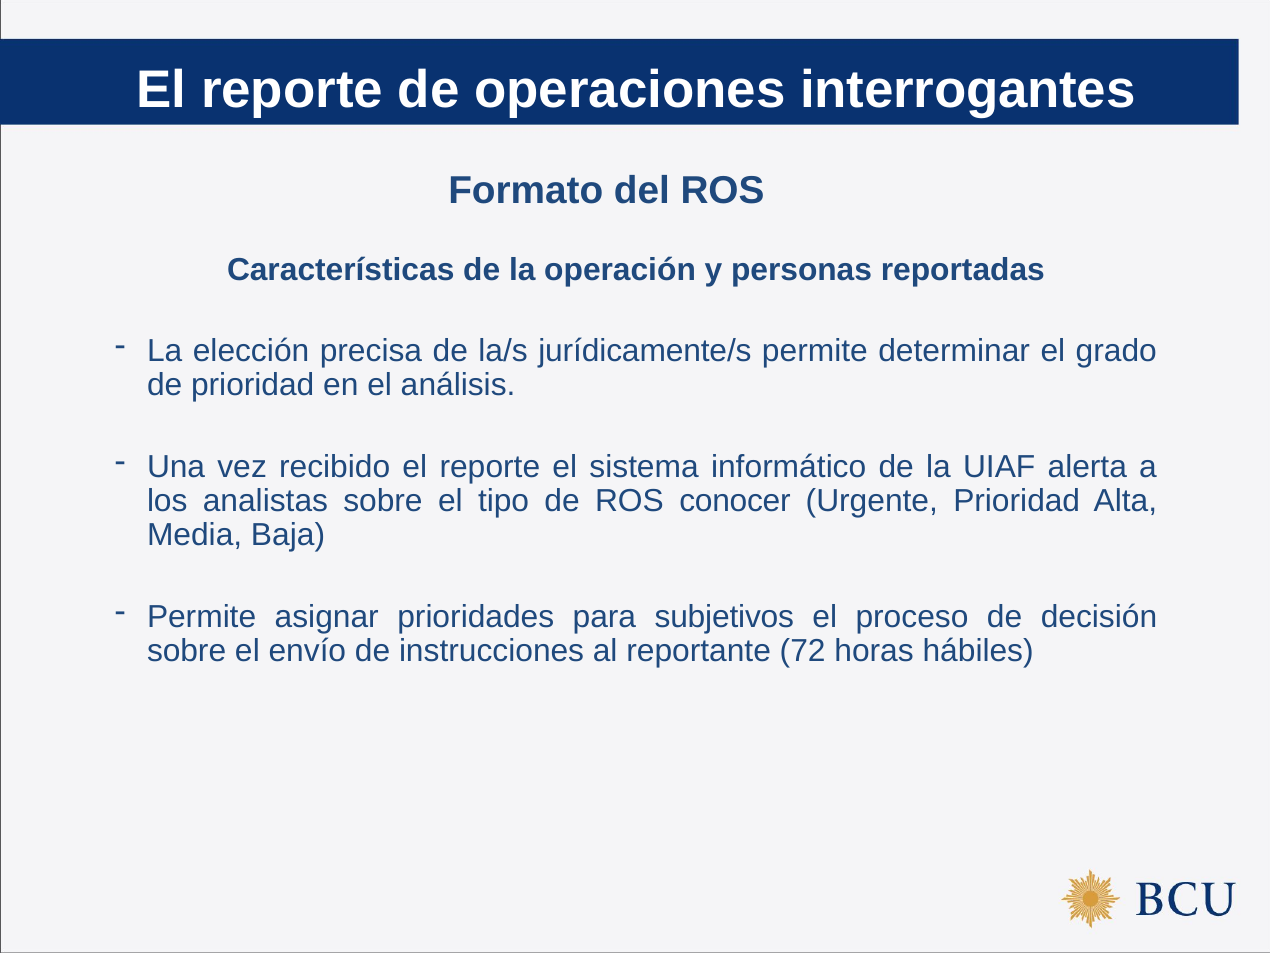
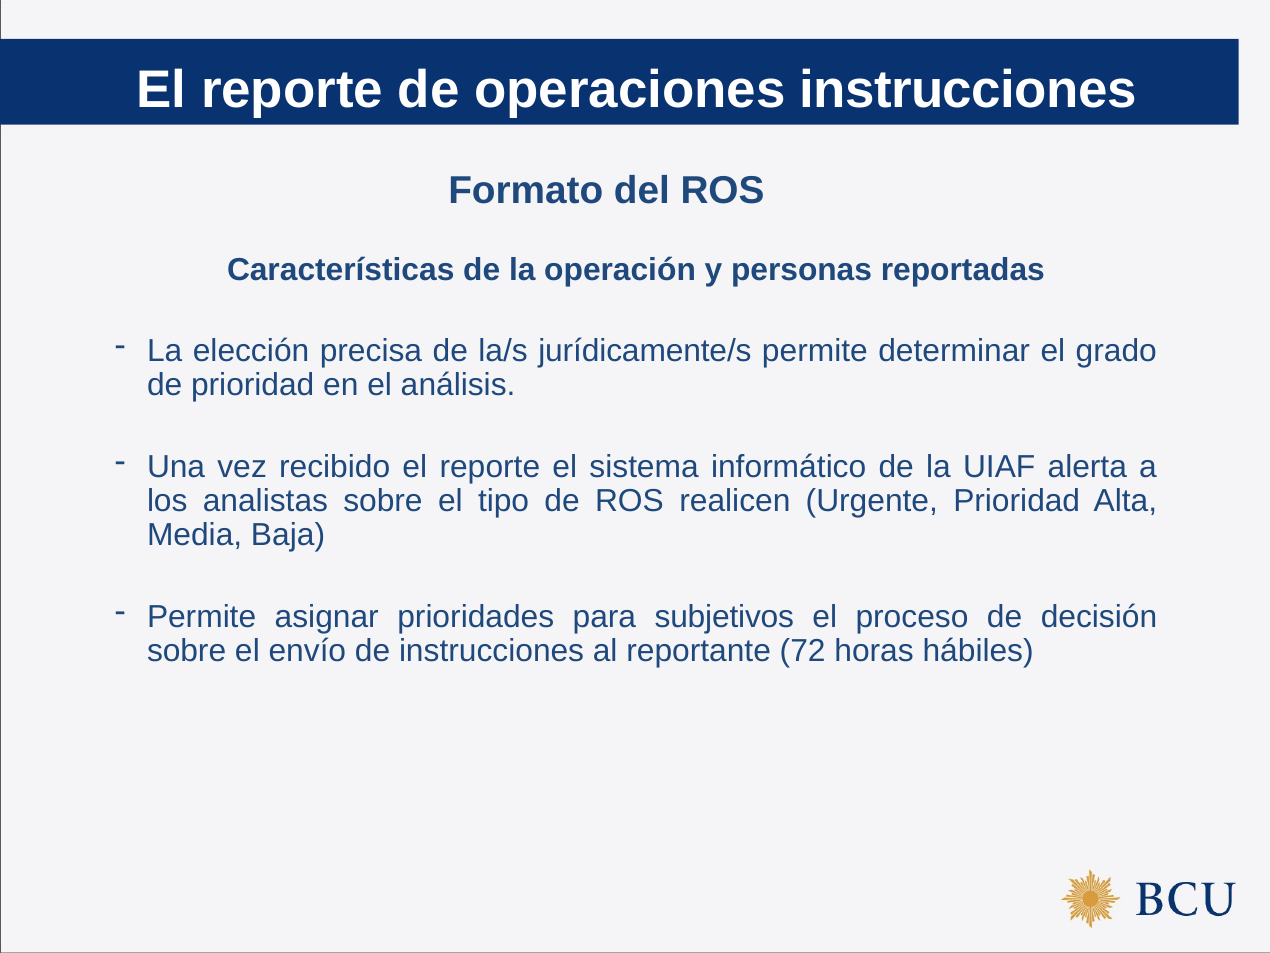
operaciones interrogantes: interrogantes -> instrucciones (968, 90)
conocer: conocer -> realicen (735, 501)
